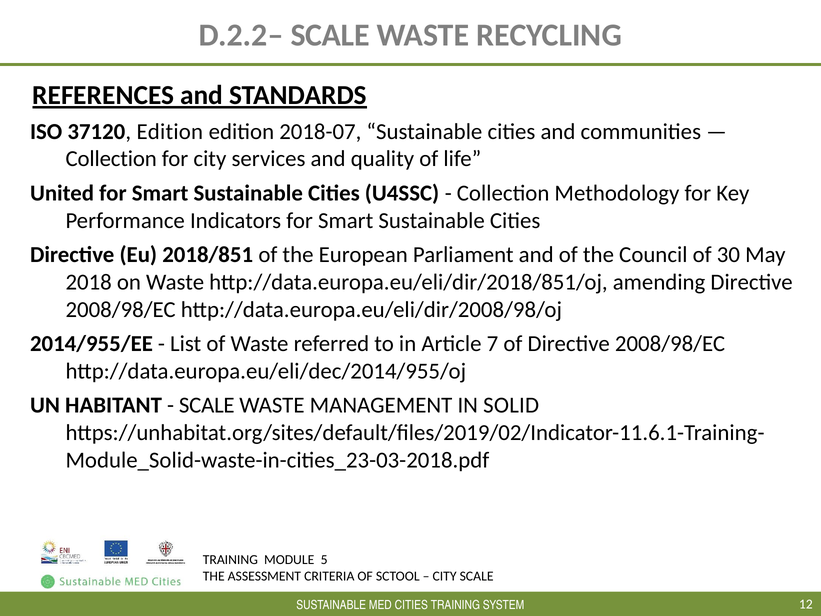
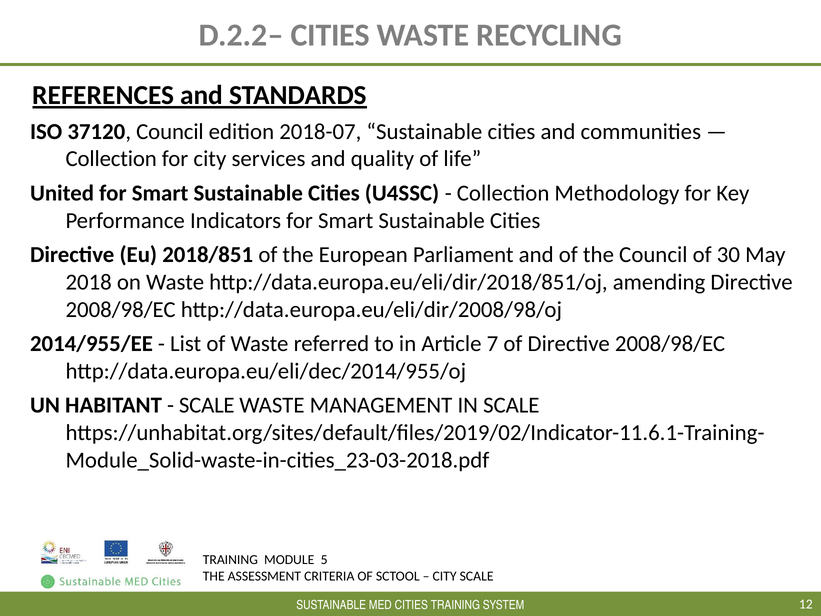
D.2.2– SCALE: SCALE -> CITIES (330, 35)
37120 Edition: Edition -> Council (170, 131)
IN SOLID: SOLID -> SCALE (511, 405)
